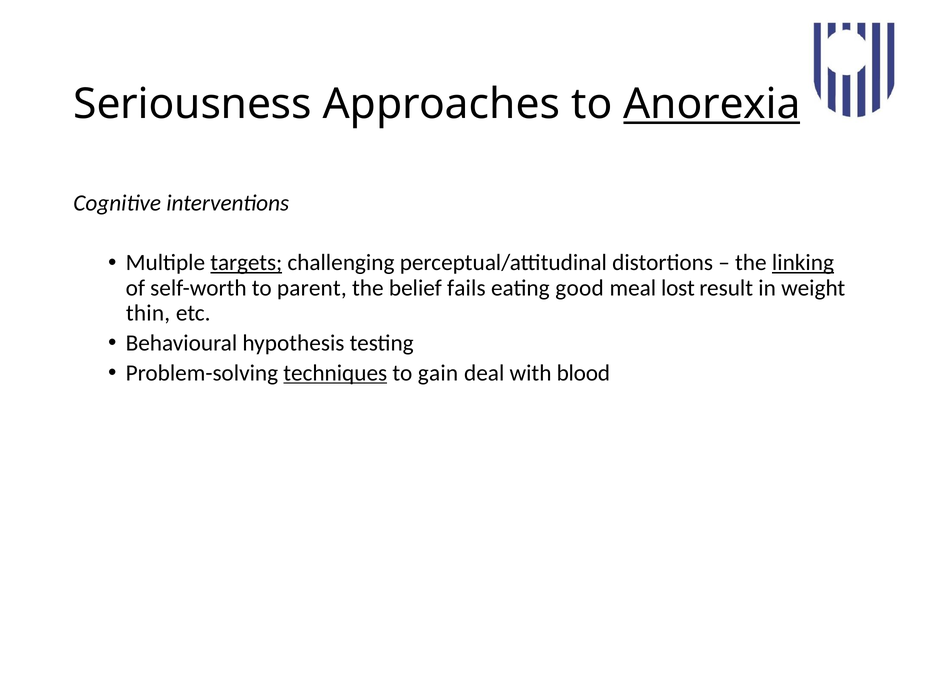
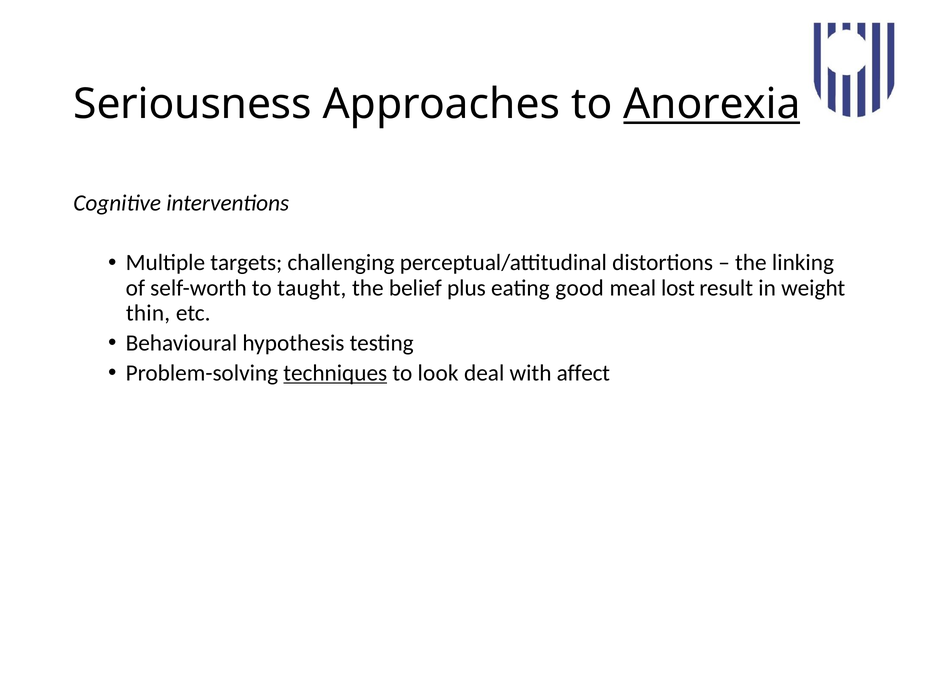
targets underline: present -> none (246, 263)
linking underline: present -> none (803, 263)
parent: parent -> taught (312, 288)
fails: fails -> plus (466, 288)
gain: gain -> look (438, 373)
blood: blood -> affect (583, 373)
